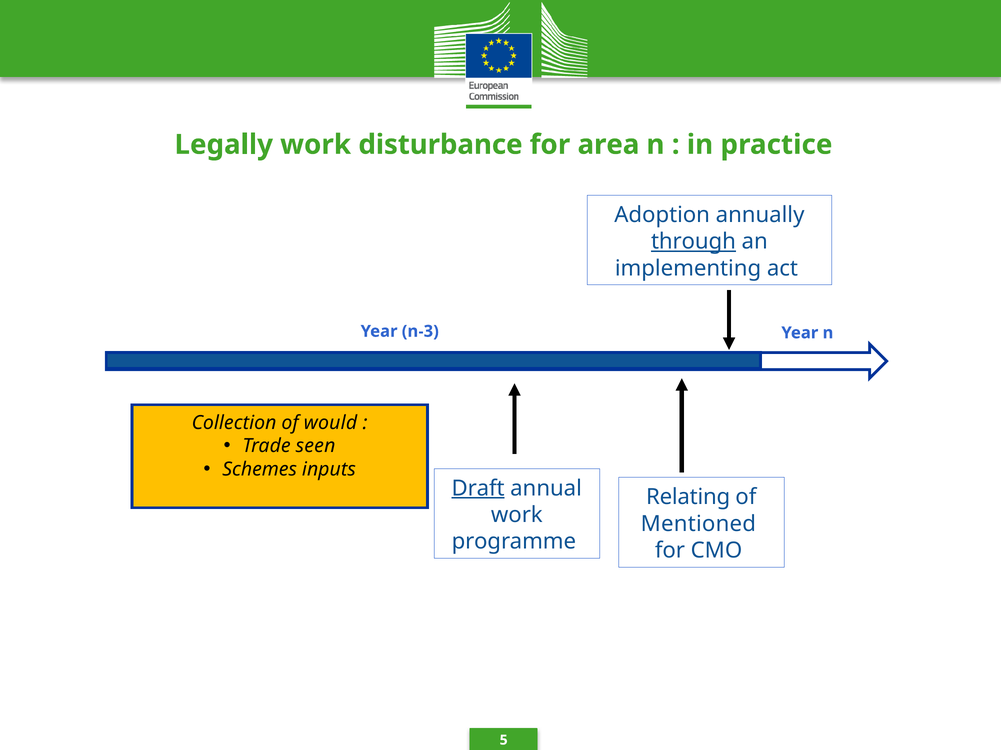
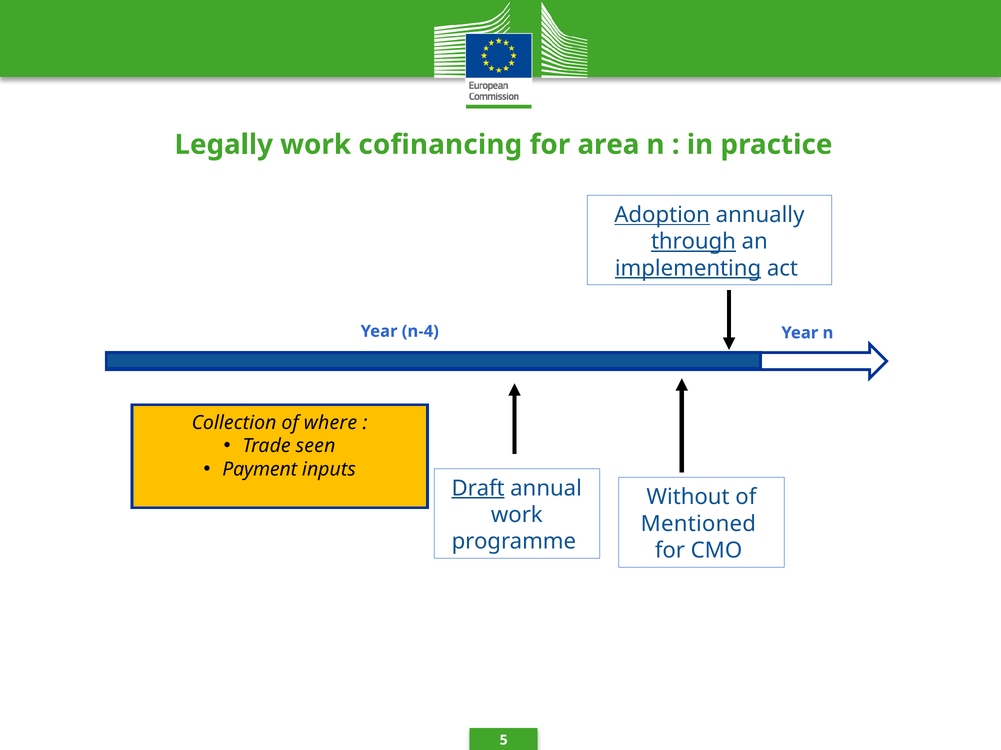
disturbance: disturbance -> cofinancing (440, 145)
Adoption underline: none -> present (662, 215)
implementing underline: none -> present (688, 269)
n-3: n-3 -> n-4 (420, 332)
would: would -> where (330, 423)
Schemes: Schemes -> Payment (260, 470)
Relating: Relating -> Without (688, 498)
